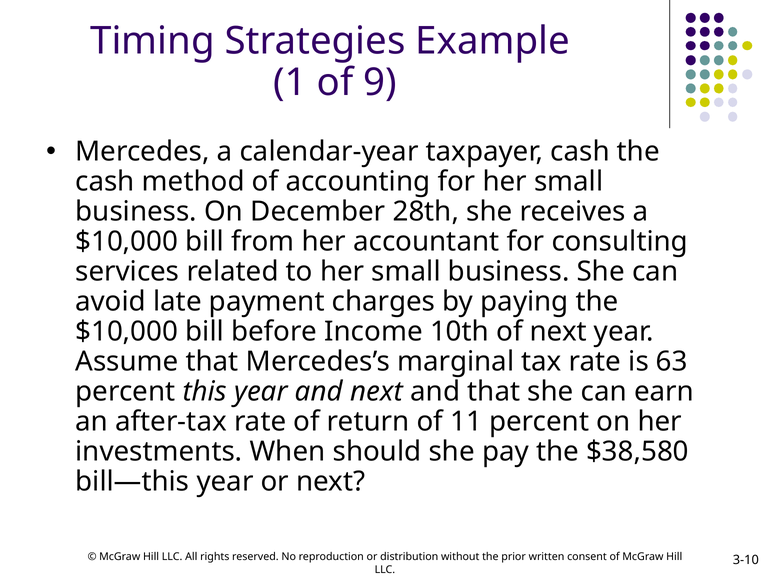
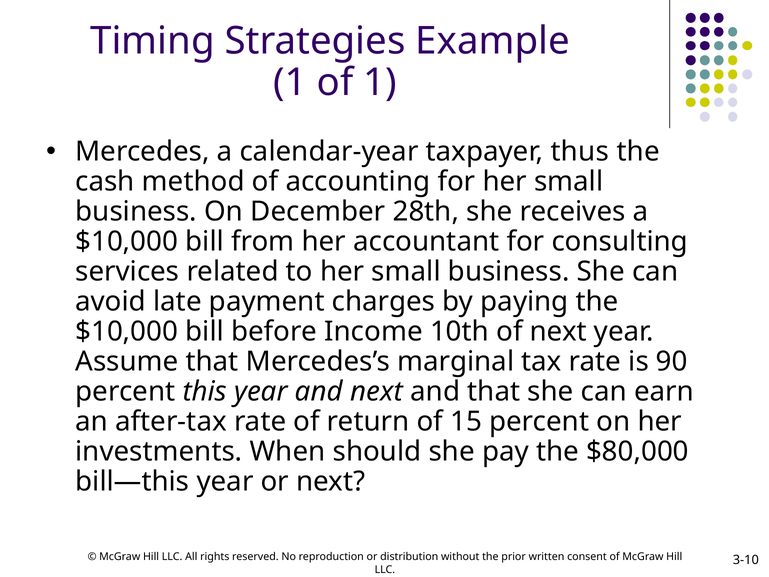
of 9: 9 -> 1 (380, 83)
taxpayer cash: cash -> thus (580, 151)
63: 63 -> 90 (672, 361)
11: 11 -> 15 (466, 421)
$38,580: $38,580 -> $80,000 (637, 451)
